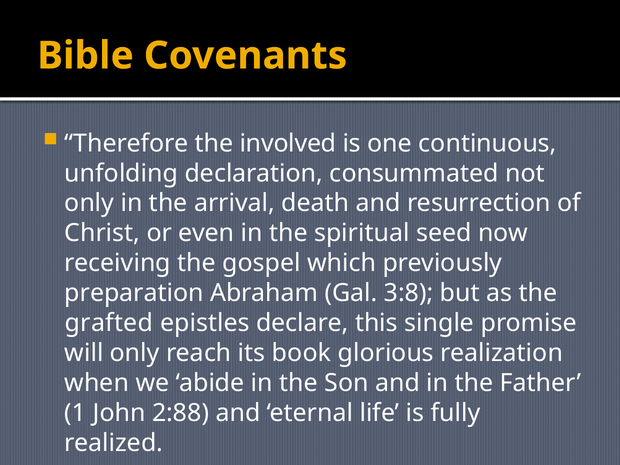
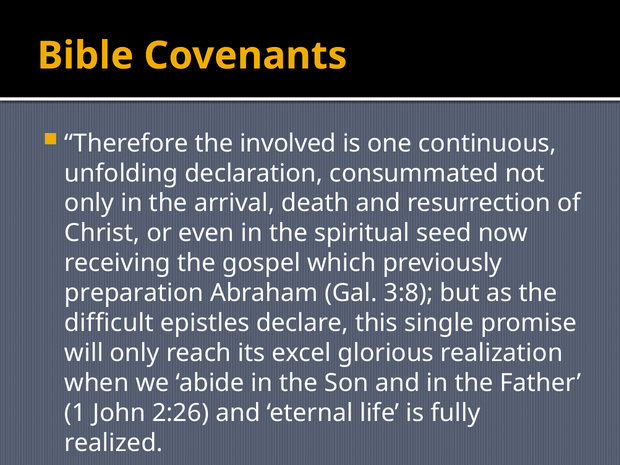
grafted: grafted -> difficult (109, 323)
book: book -> excel (302, 353)
2:88: 2:88 -> 2:26 (181, 413)
